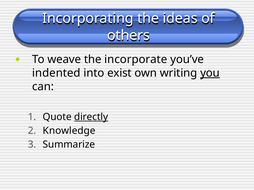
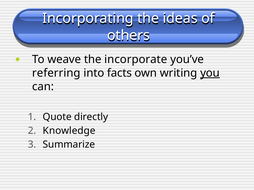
indented: indented -> referring (56, 73)
exist: exist -> facts (119, 73)
directly underline: present -> none (91, 117)
